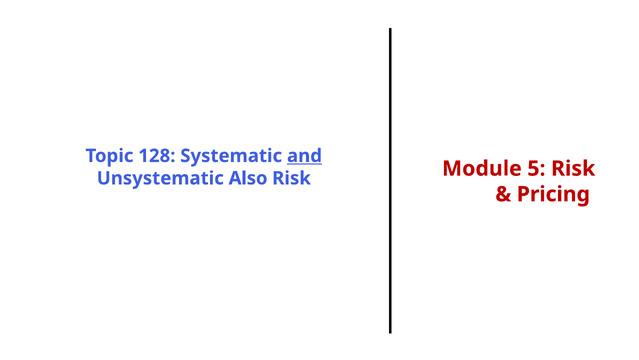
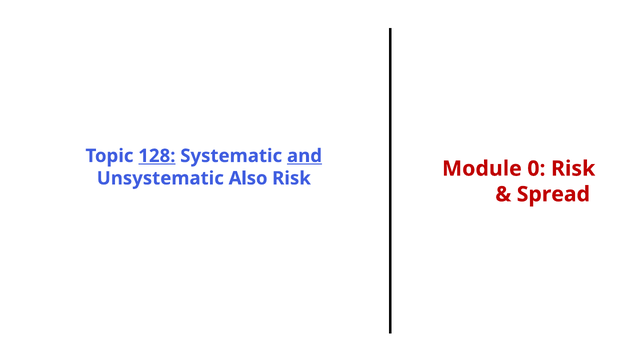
128 underline: none -> present (157, 156)
5: 5 -> 0 (536, 168)
Pricing: Pricing -> Spread (553, 194)
